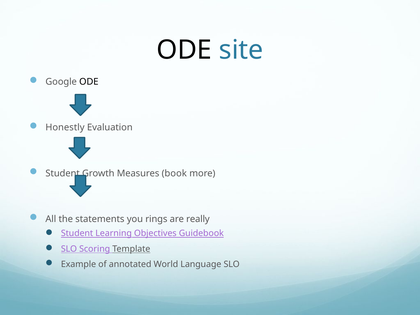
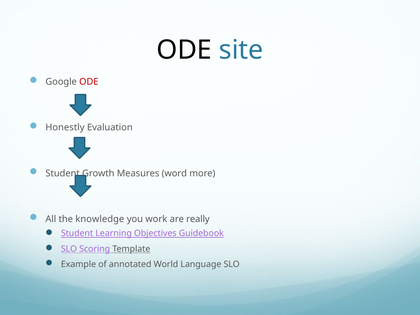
ODE colour: black -> red (89, 82)
book: book -> word (174, 173)
statements: statements -> knowledge (100, 219)
rings: rings -> work (156, 219)
